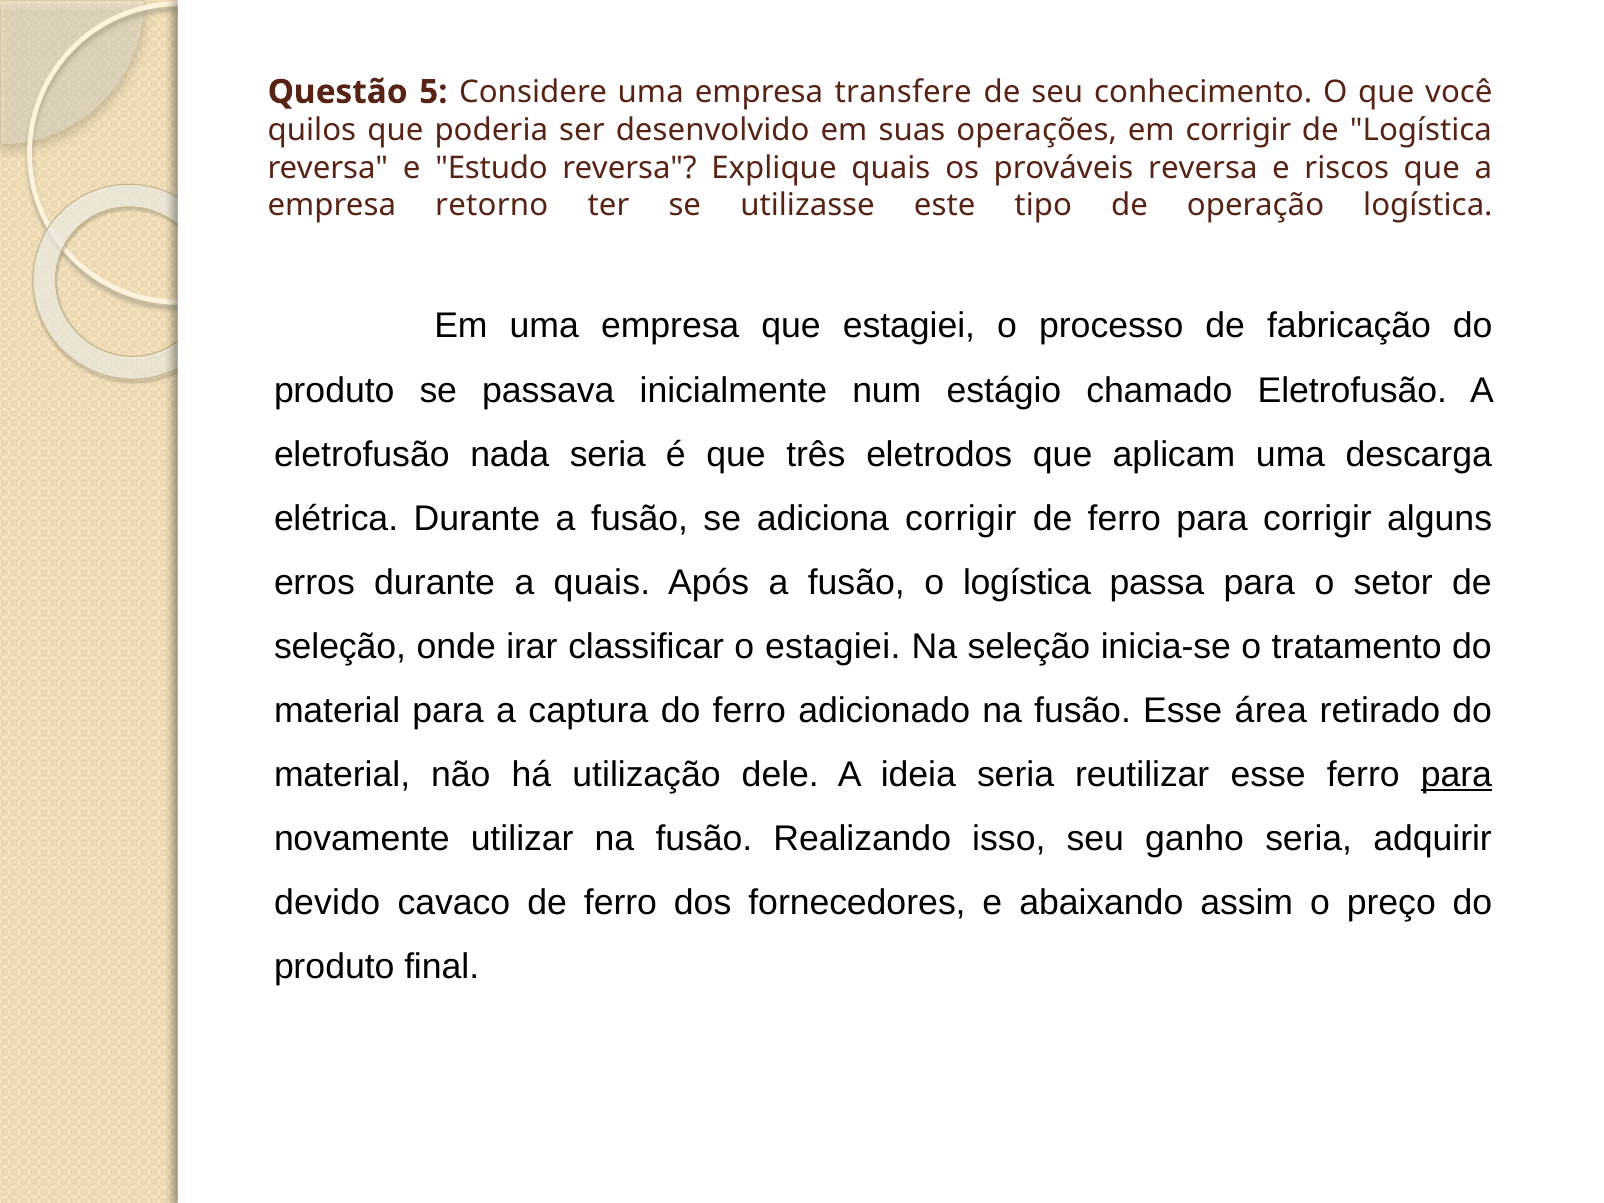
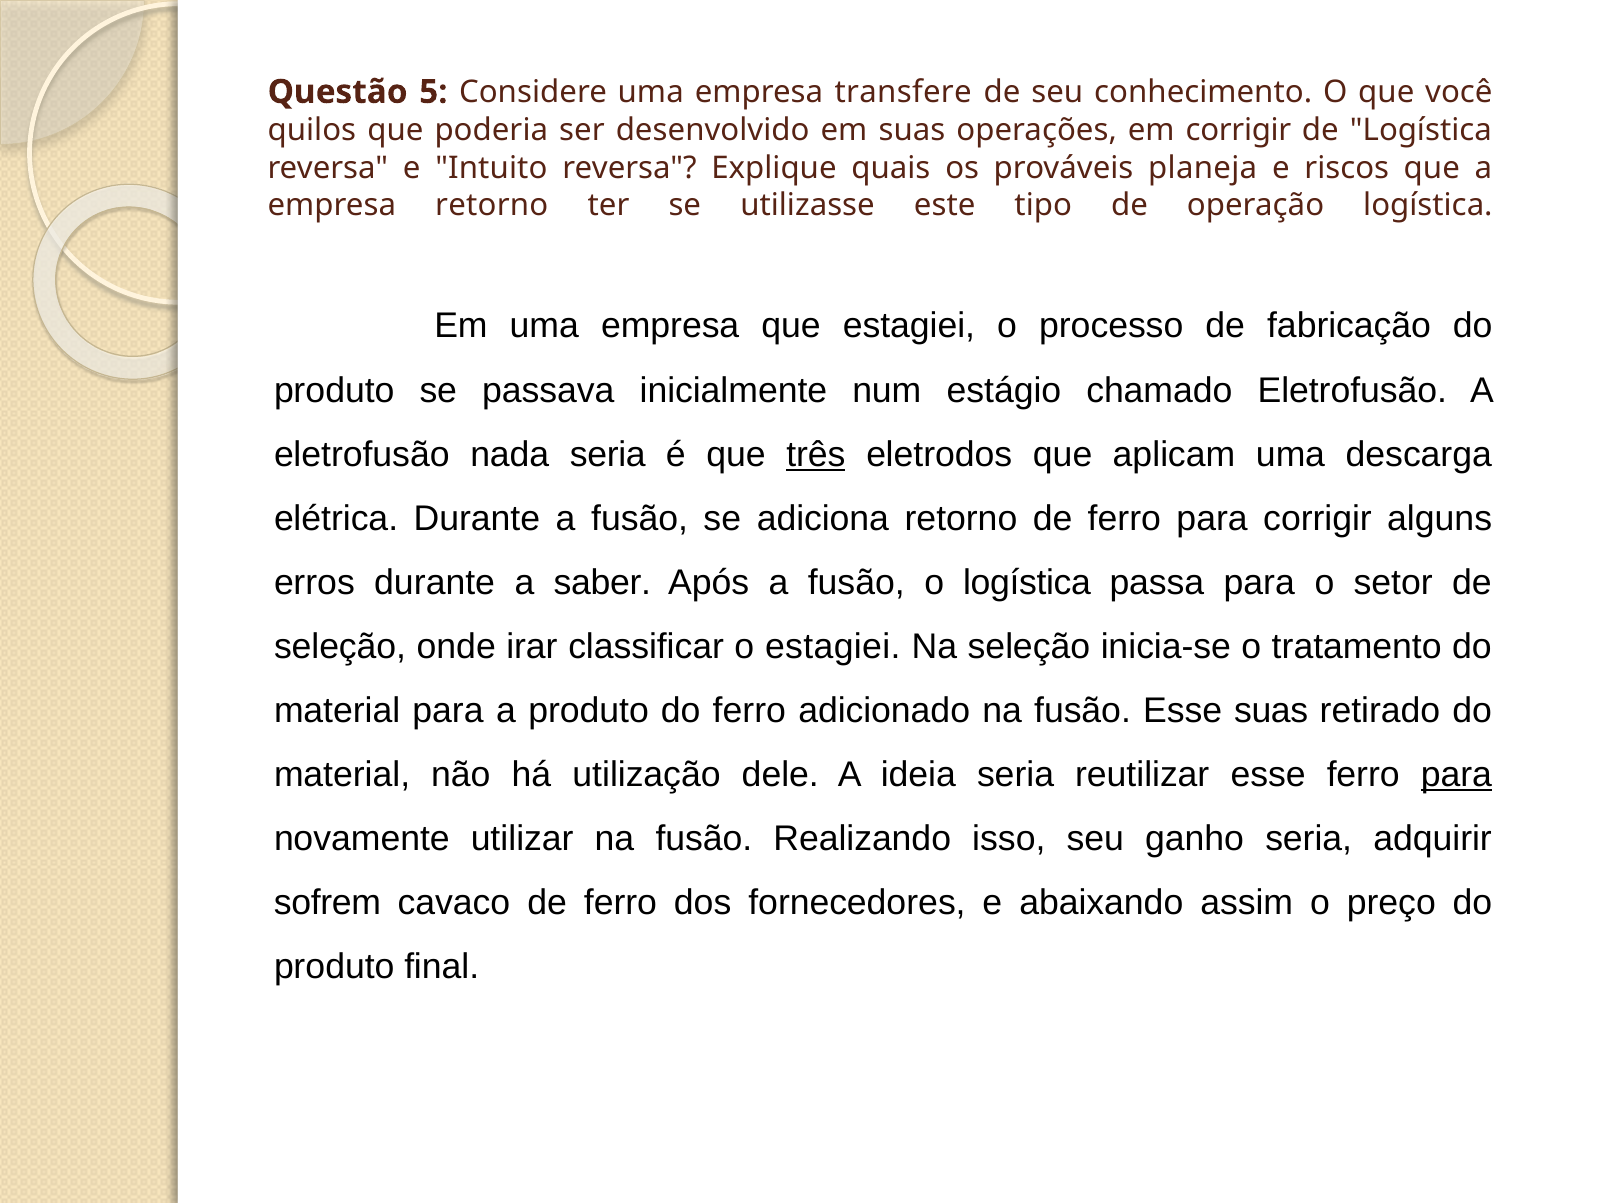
Estudo: Estudo -> Intuito (491, 168)
prováveis reversa: reversa -> planeja (1203, 168)
três underline: none -> present (816, 454)
adiciona corrigir: corrigir -> retorno (961, 518)
a quais: quais -> saber (602, 583)
a captura: captura -> produto (589, 711)
Esse área: área -> suas (1271, 711)
devido: devido -> sofrem (327, 903)
